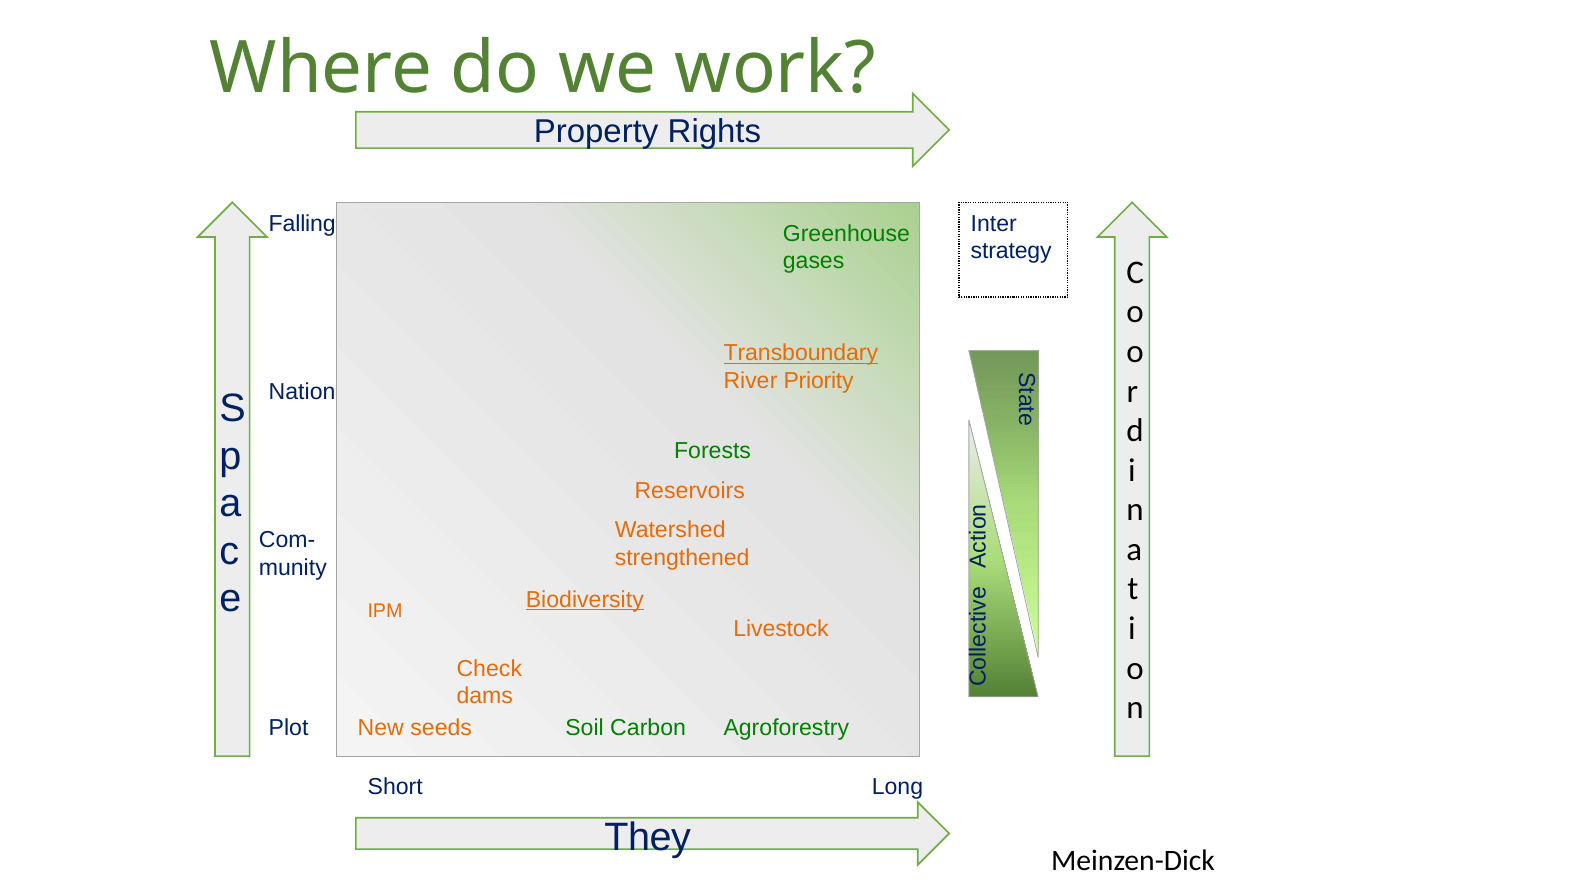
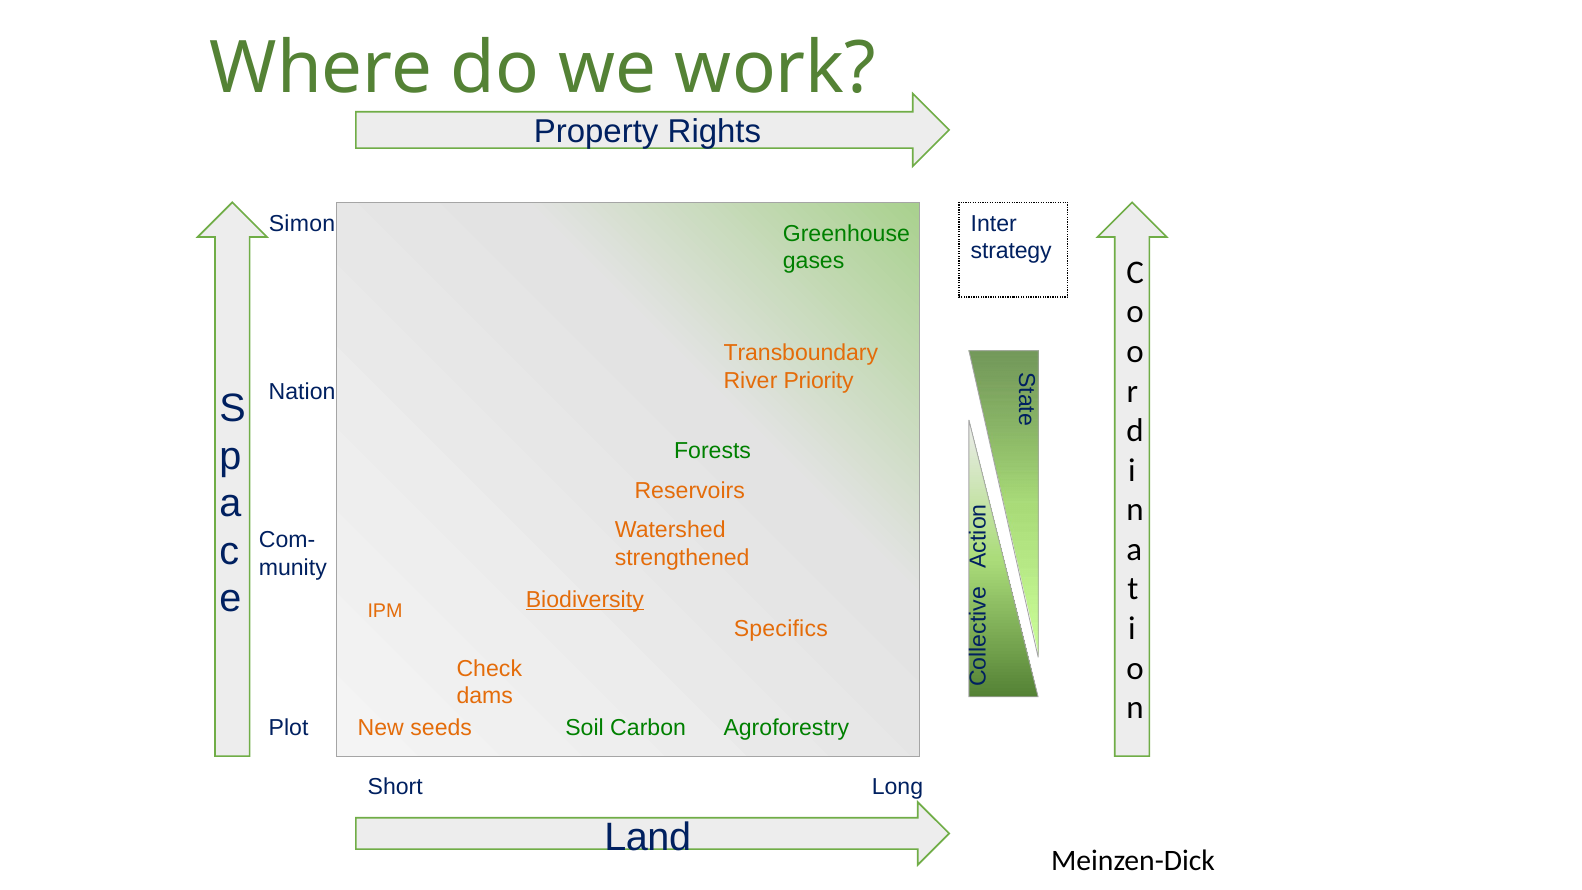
Falling: Falling -> Simon (302, 224)
Transboundary underline: present -> none (801, 353)
Livestock: Livestock -> Specifics (781, 629)
They: They -> Land (648, 838)
